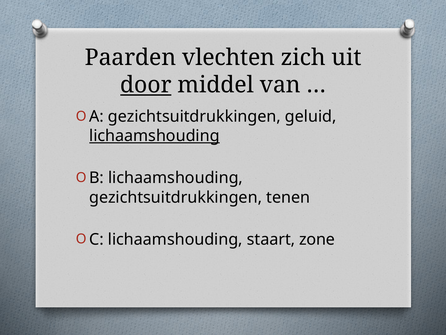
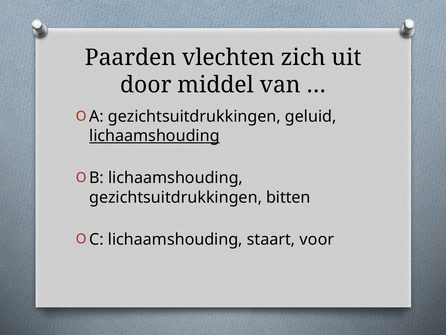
door underline: present -> none (146, 85)
tenen: tenen -> bitten (288, 197)
zone: zone -> voor (317, 239)
